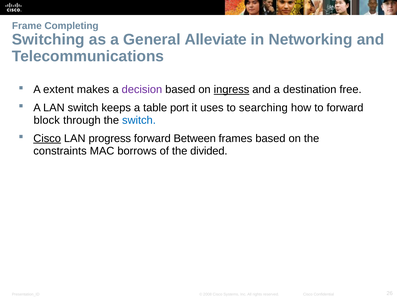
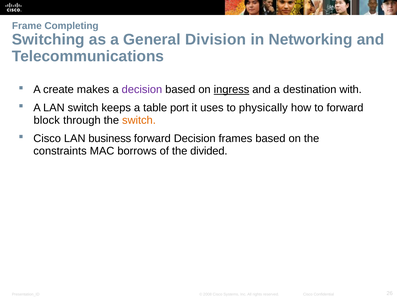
Alleviate: Alleviate -> Division (216, 40)
extent: extent -> create (58, 90)
free: free -> with (351, 90)
searching: searching -> physically (263, 108)
switch colour: blue -> orange (139, 120)
Cisco underline: present -> none (47, 138)
progress: progress -> business (110, 138)
forward Between: Between -> Decision (195, 138)
